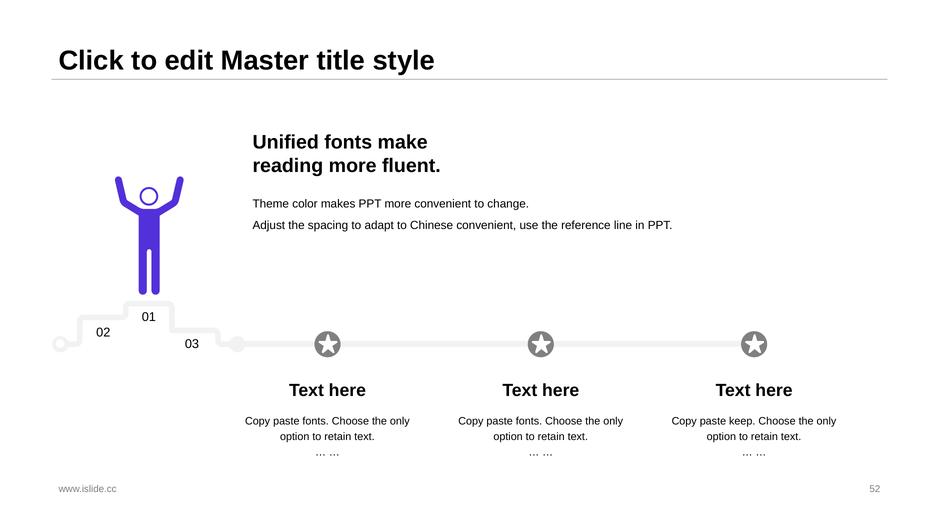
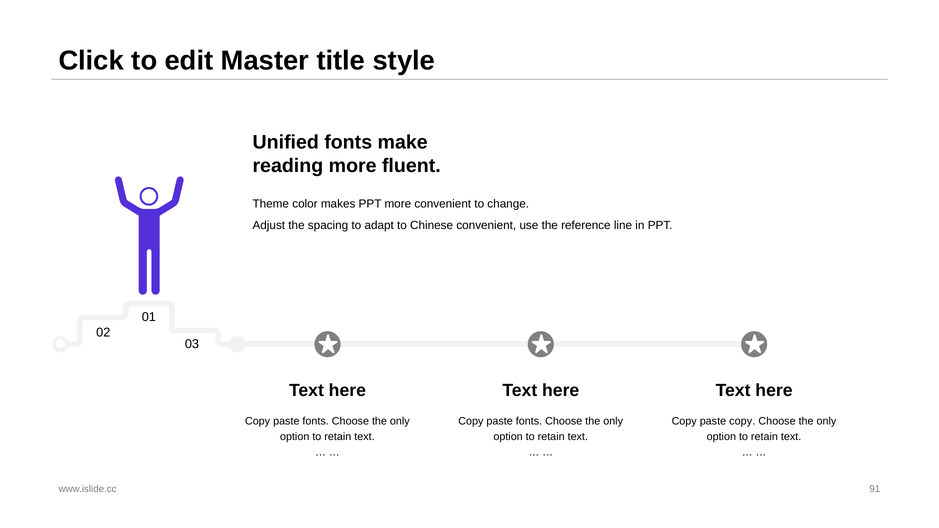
paste keep: keep -> copy (742, 421)
52: 52 -> 91 (875, 489)
